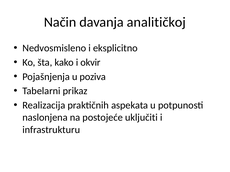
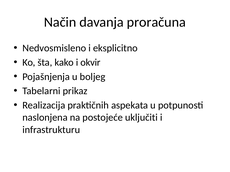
analitičkoj: analitičkoj -> proračuna (156, 22)
poziva: poziva -> boljeg (93, 77)
